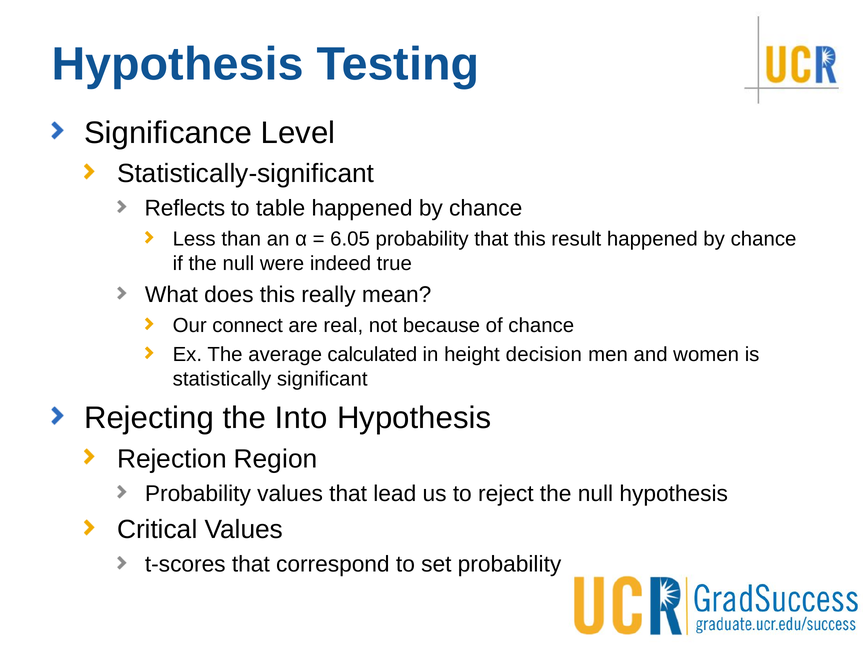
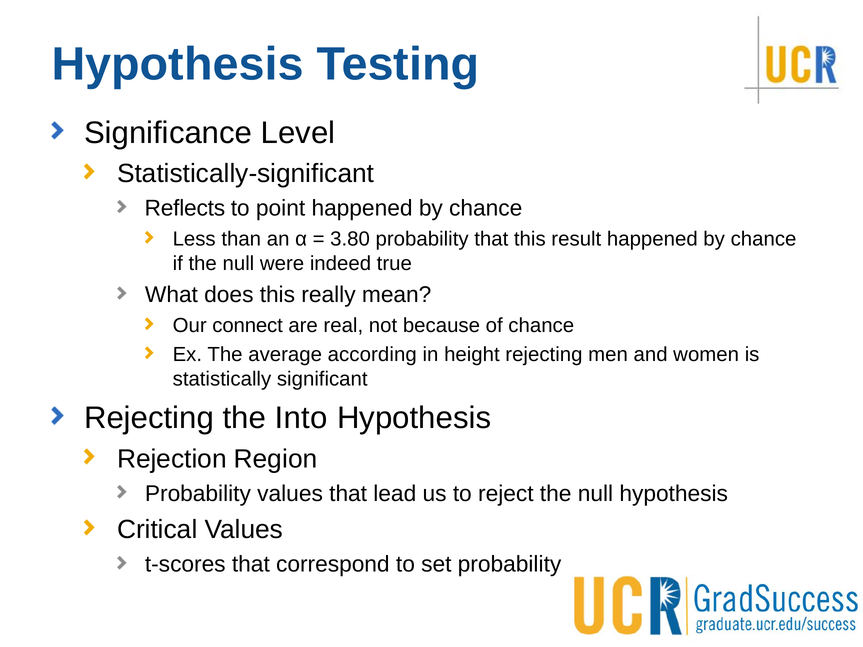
table: table -> point (281, 208)
6.05: 6.05 -> 3.80 (350, 239)
calculated: calculated -> according (372, 355)
height decision: decision -> rejecting (544, 355)
